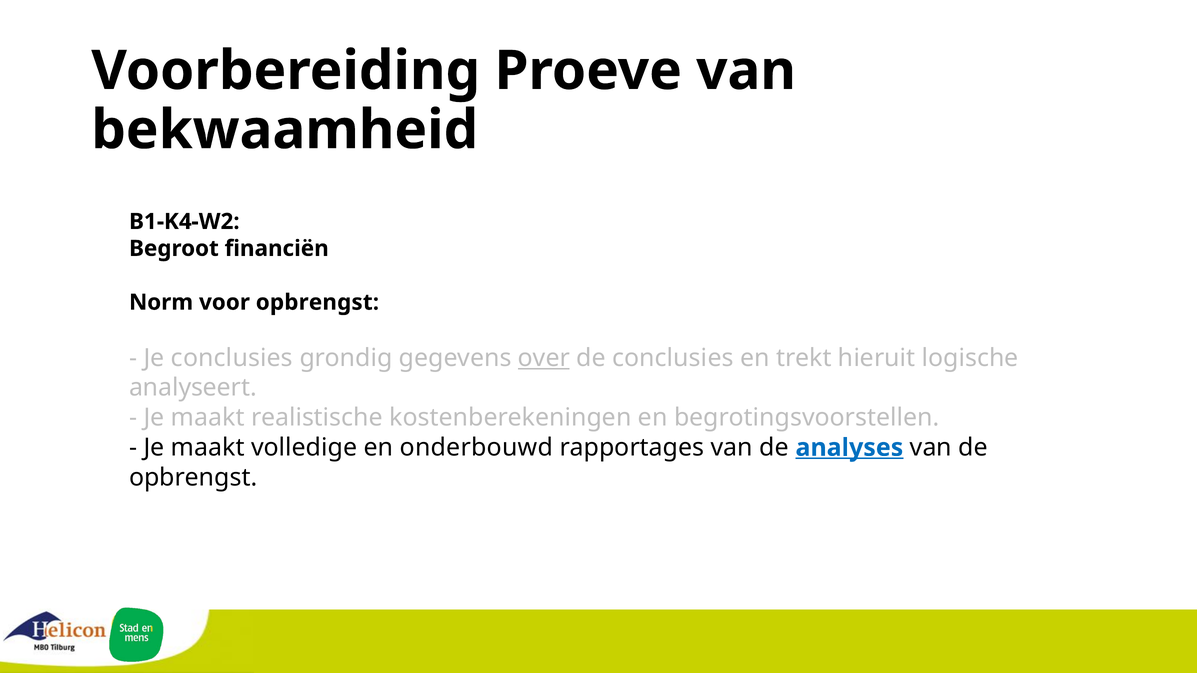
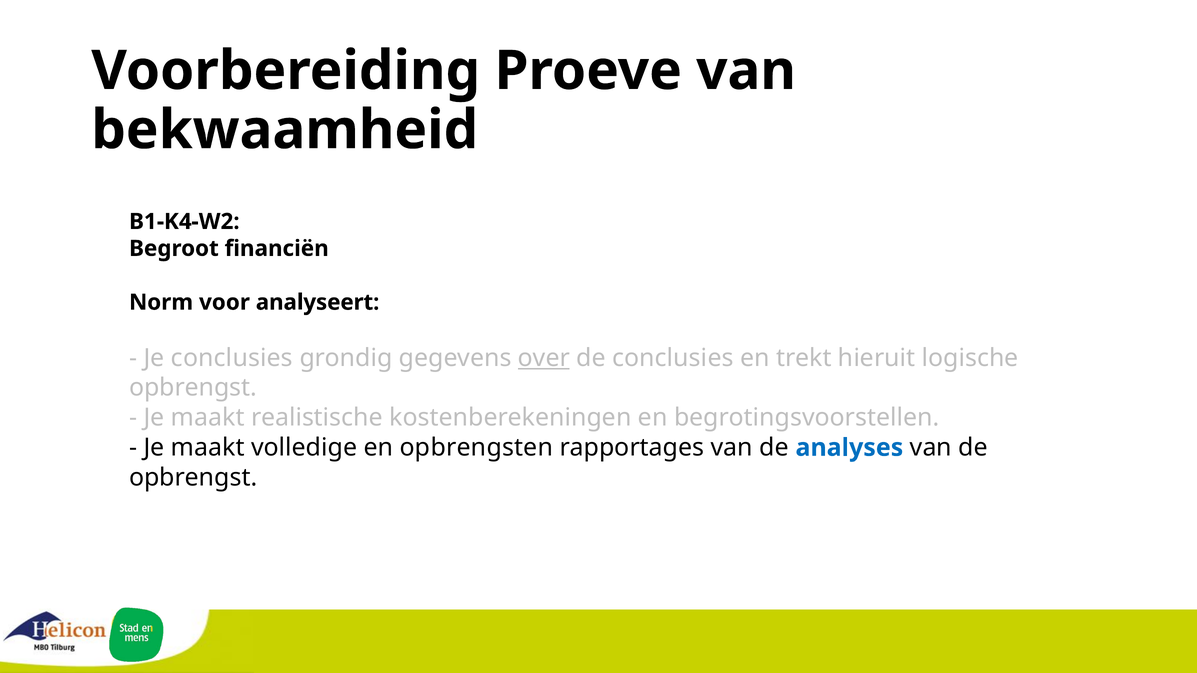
voor opbrengst: opbrengst -> analyseert (318, 302)
analyseert: analyseert -> opbrengst (193, 388)
onderbouwd: onderbouwd -> opbrengsten (476, 448)
analyses underline: present -> none (849, 448)
